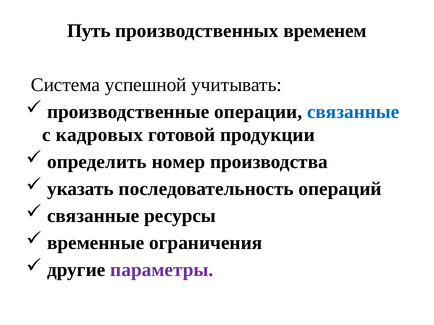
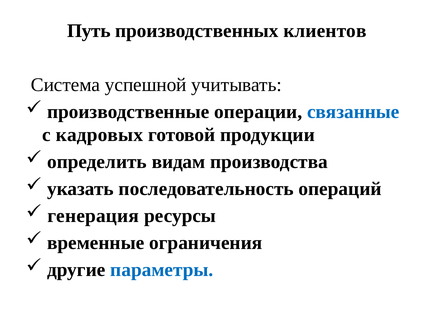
временем: временем -> клиентов (325, 31)
номер: номер -> видам (179, 162)
связанные: связанные -> генерация (93, 216)
параметры colour: purple -> blue (162, 270)
